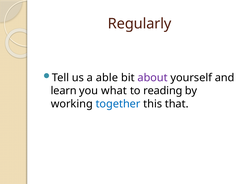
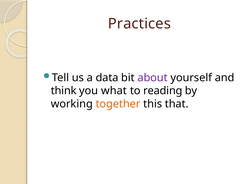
Regularly: Regularly -> Practices (139, 24)
able: able -> data (107, 78)
learn: learn -> think (64, 91)
together colour: blue -> orange (118, 104)
